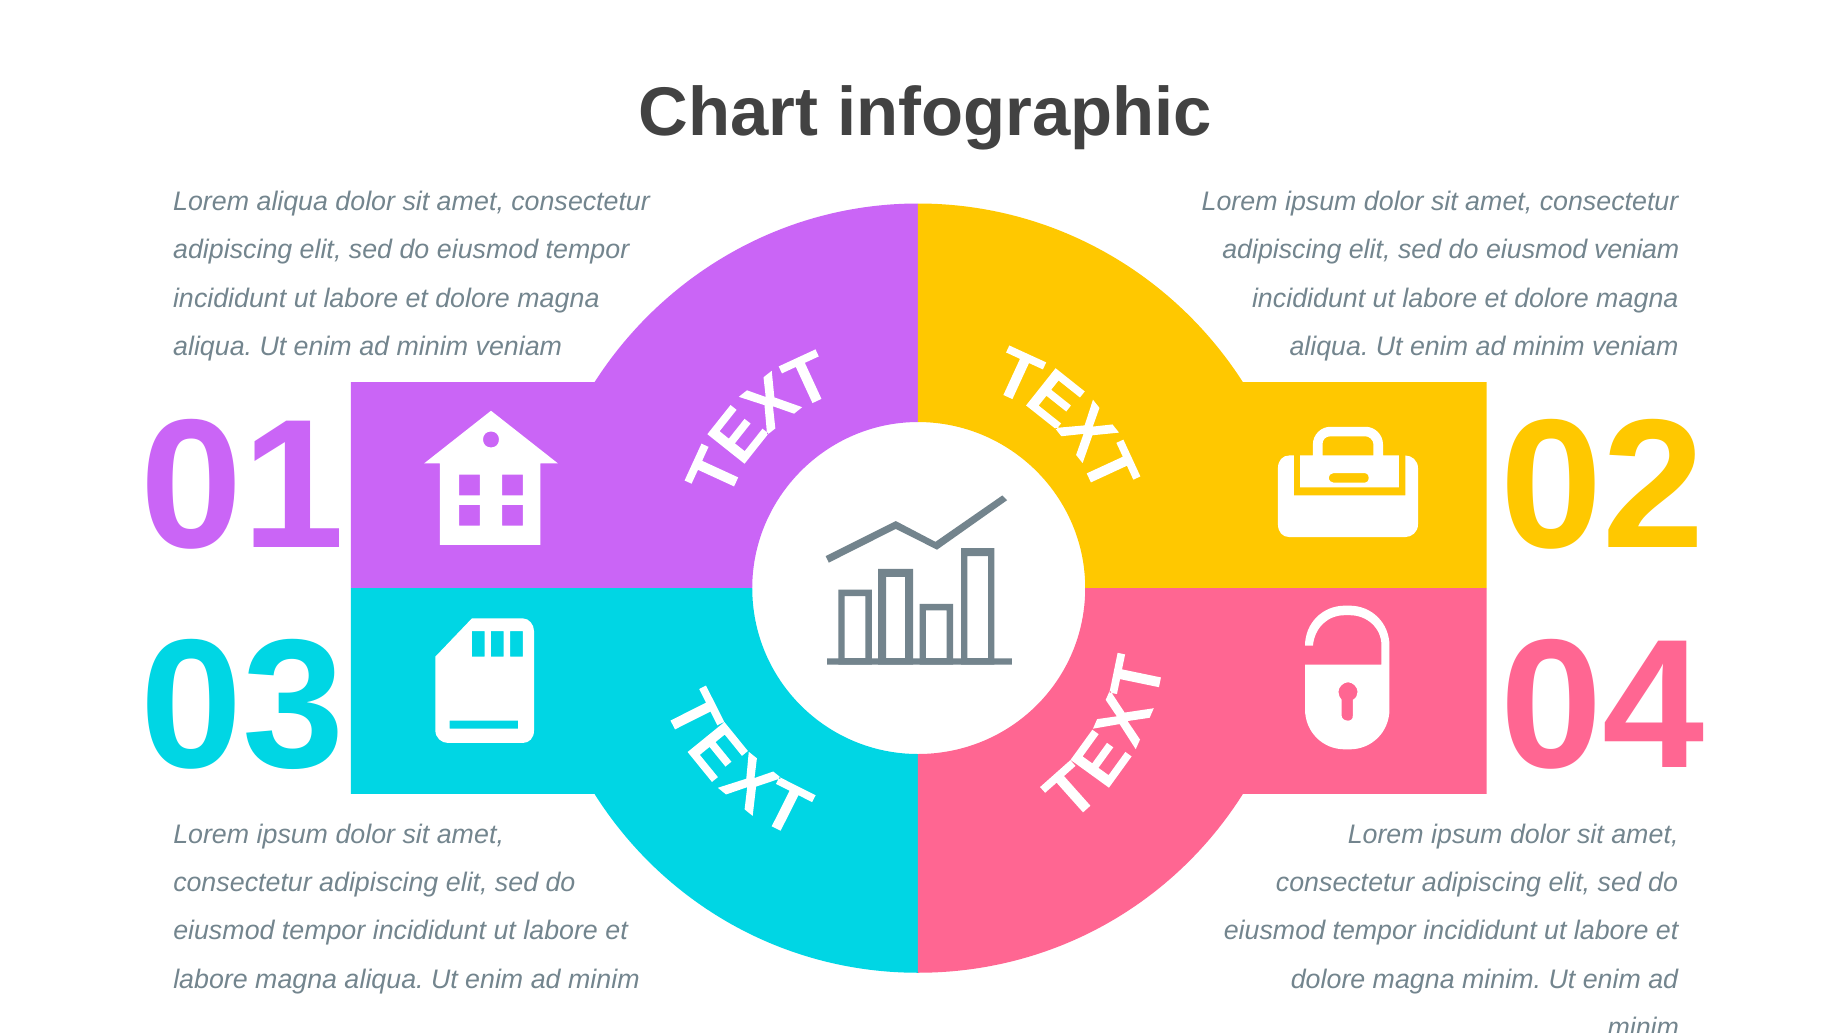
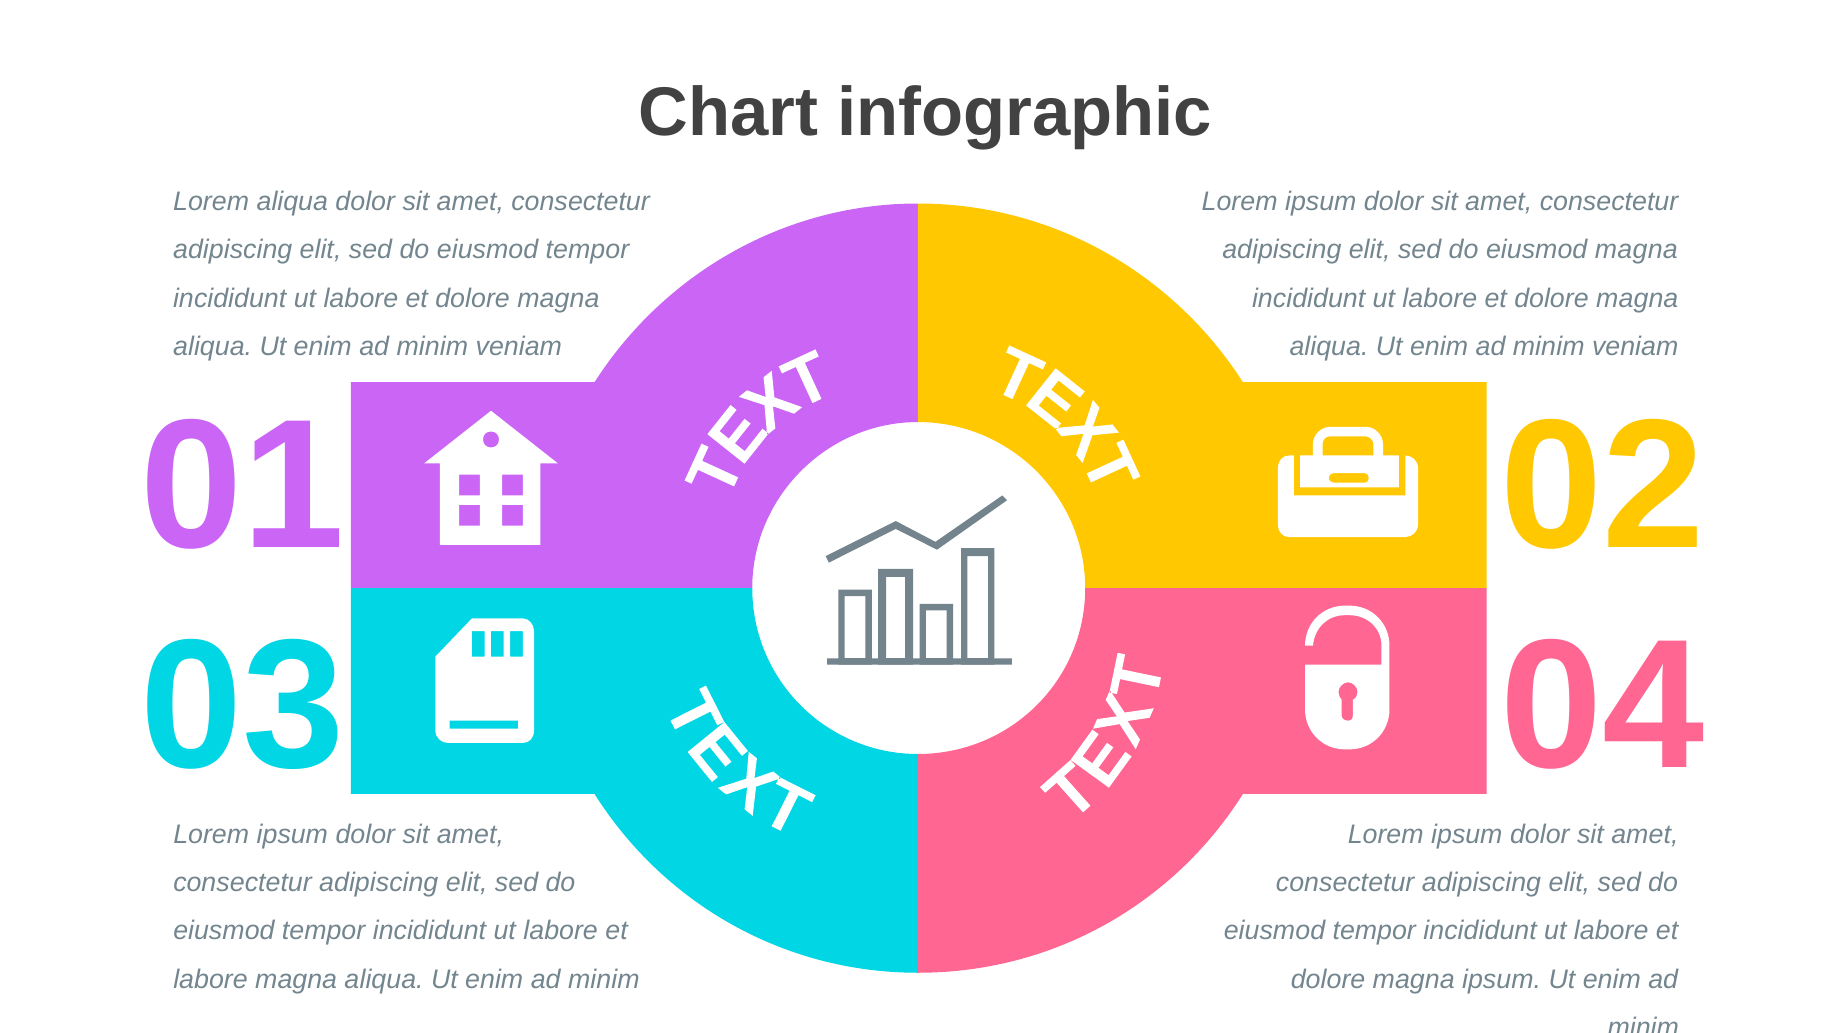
eiusmod veniam: veniam -> magna (1636, 250)
minim: minim -> ipsum (1502, 979)
